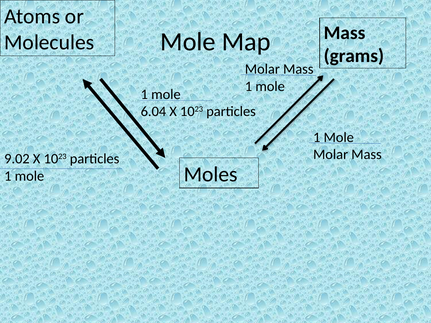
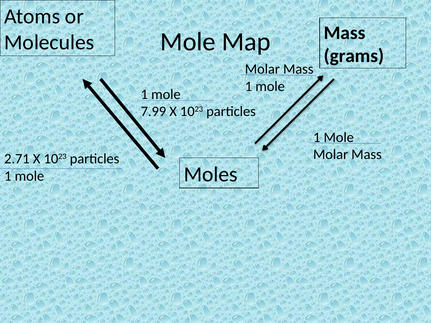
6.04: 6.04 -> 7.99 (153, 112)
9.02: 9.02 -> 2.71 (17, 159)
